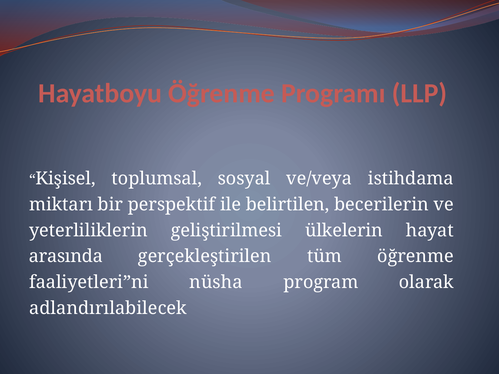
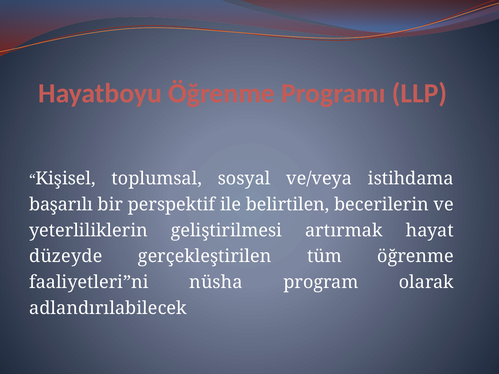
miktarı: miktarı -> başarılı (61, 205)
ülkelerin: ülkelerin -> artırmak (344, 231)
arasında: arasında -> düzeyde (66, 256)
